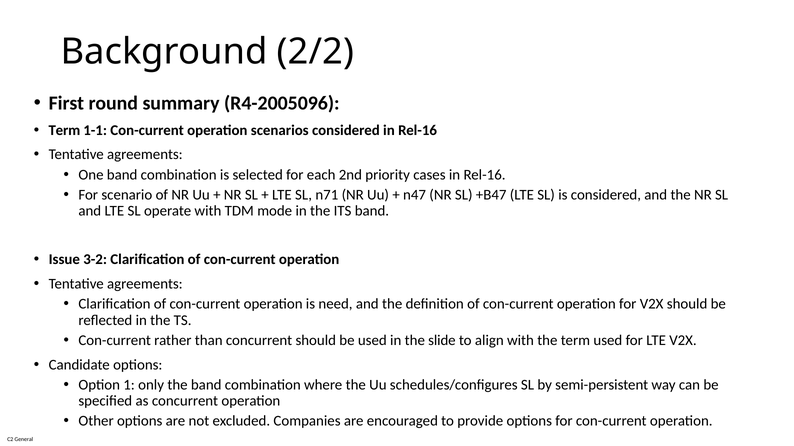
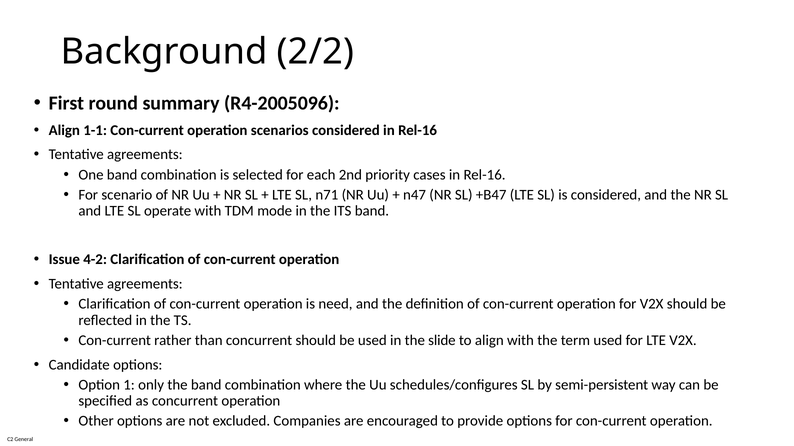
Term: Term -> Align (64, 130)
3-2: 3-2 -> 4-2 (95, 260)
